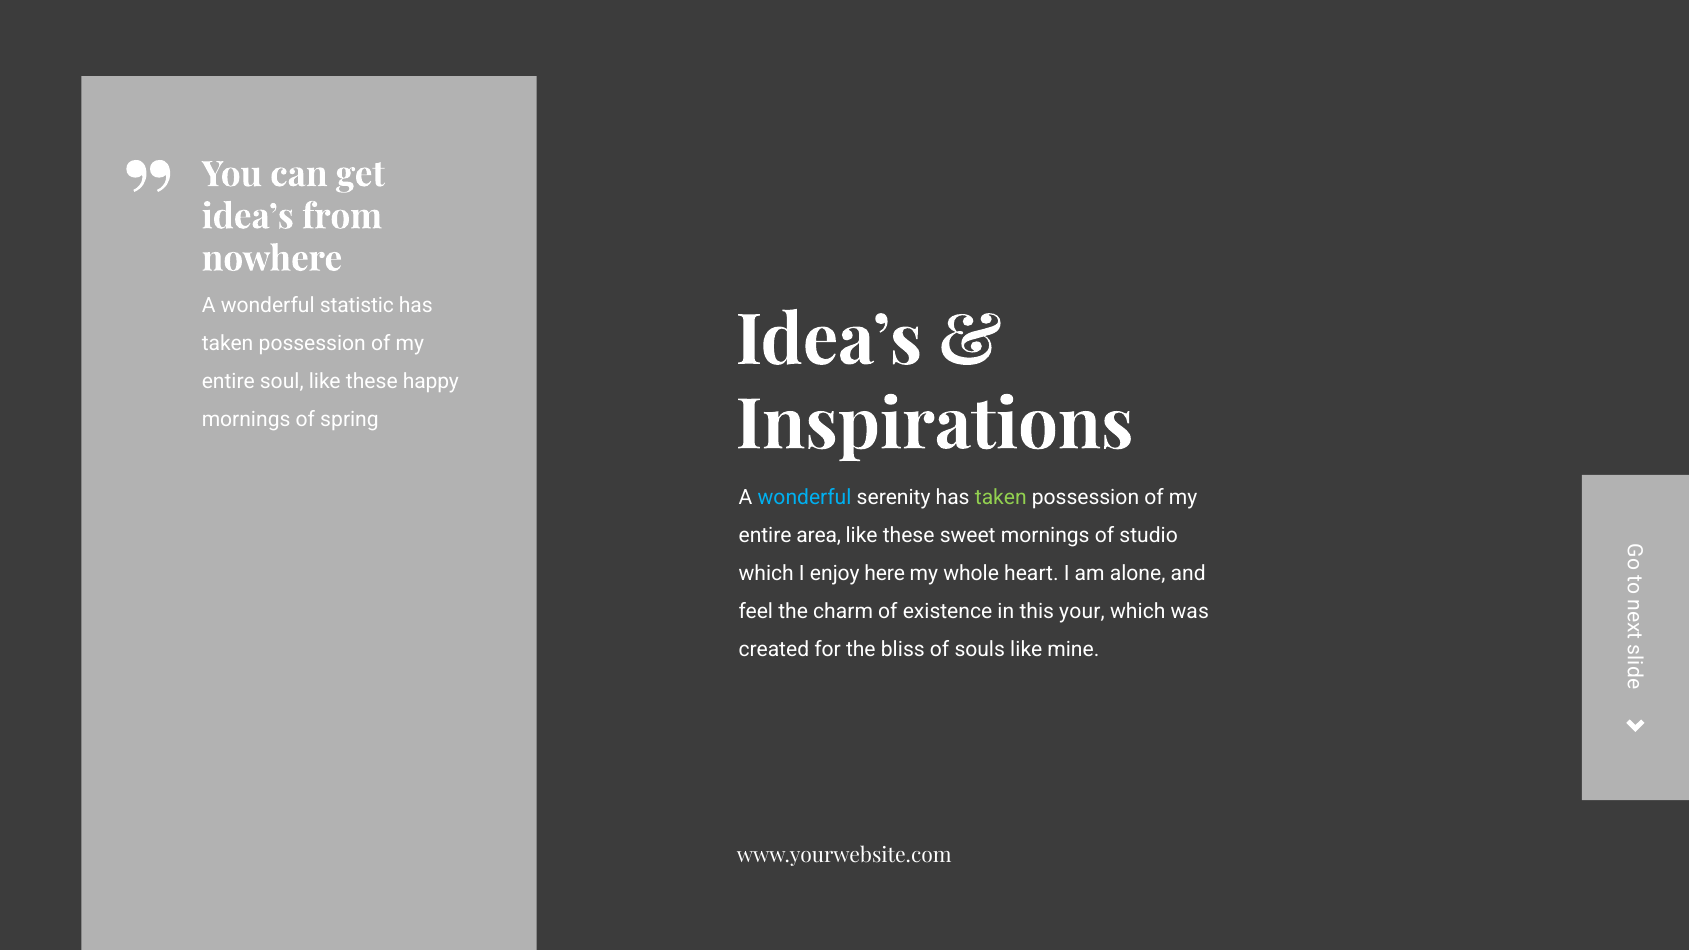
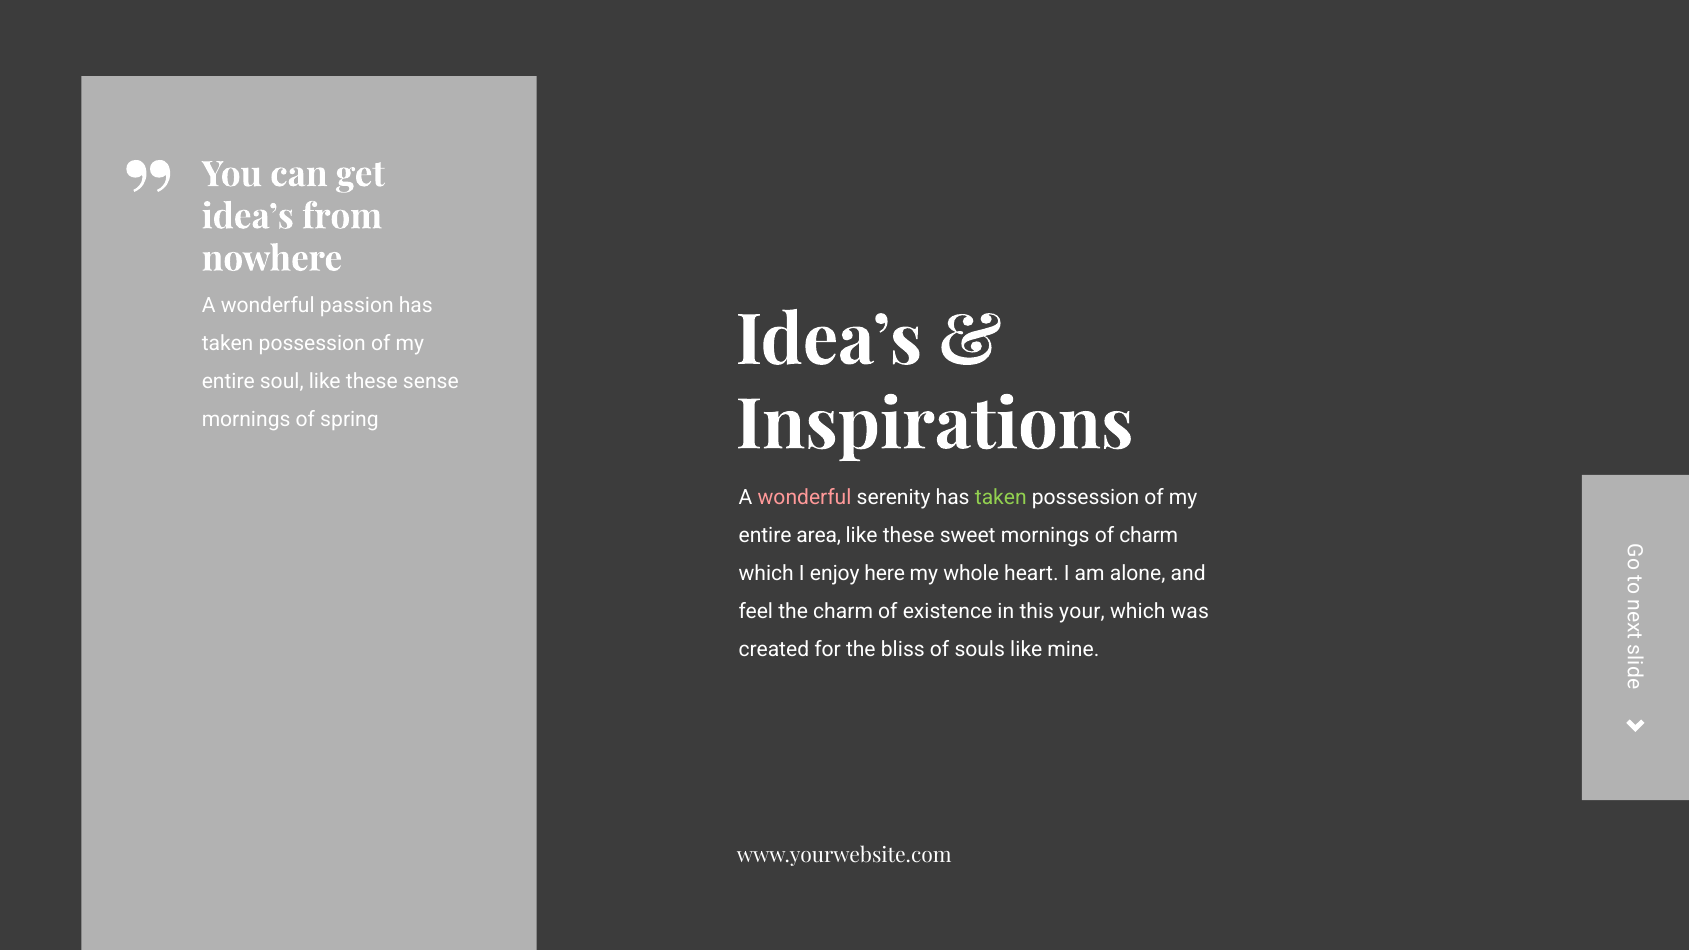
statistic: statistic -> passion (357, 306)
happy: happy -> sense (431, 382)
wonderful colour: light blue -> pink (805, 497)
of studio: studio -> charm (1149, 535)
